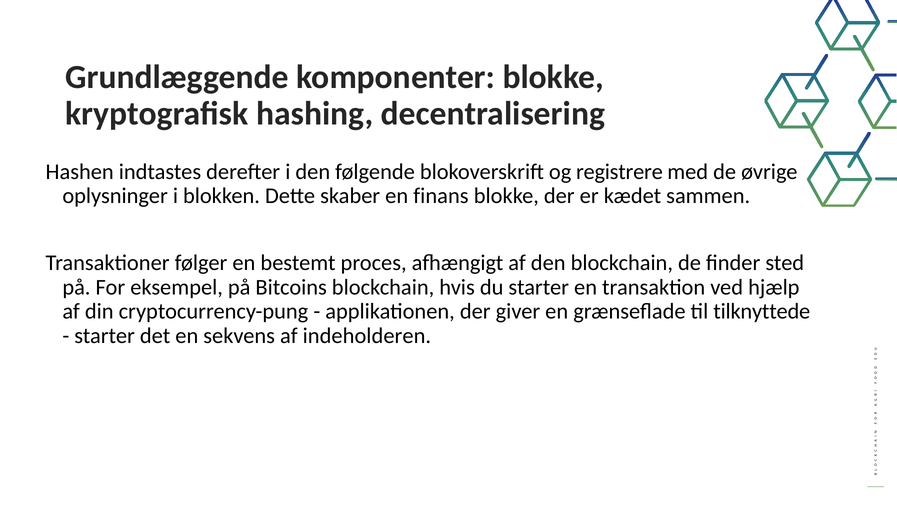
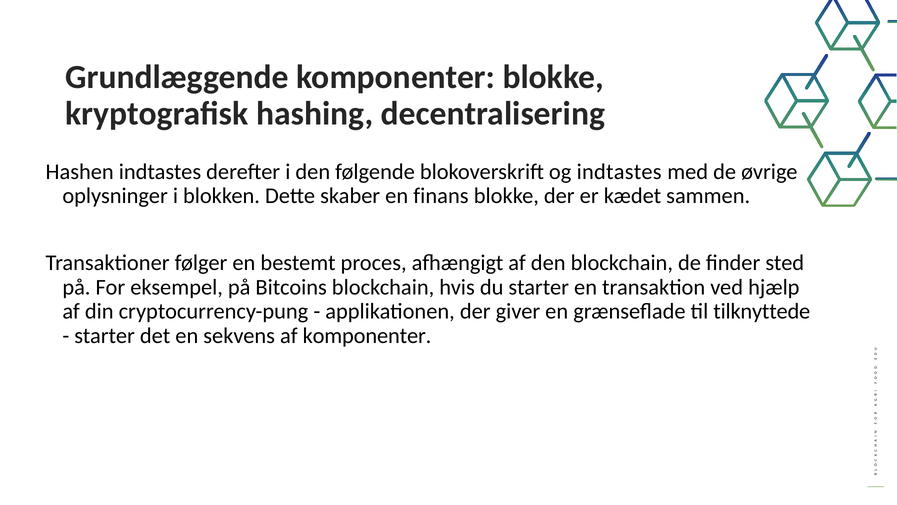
og registrere: registrere -> indtastes (619, 172)
af indeholderen: indeholderen -> komponenter (367, 335)
